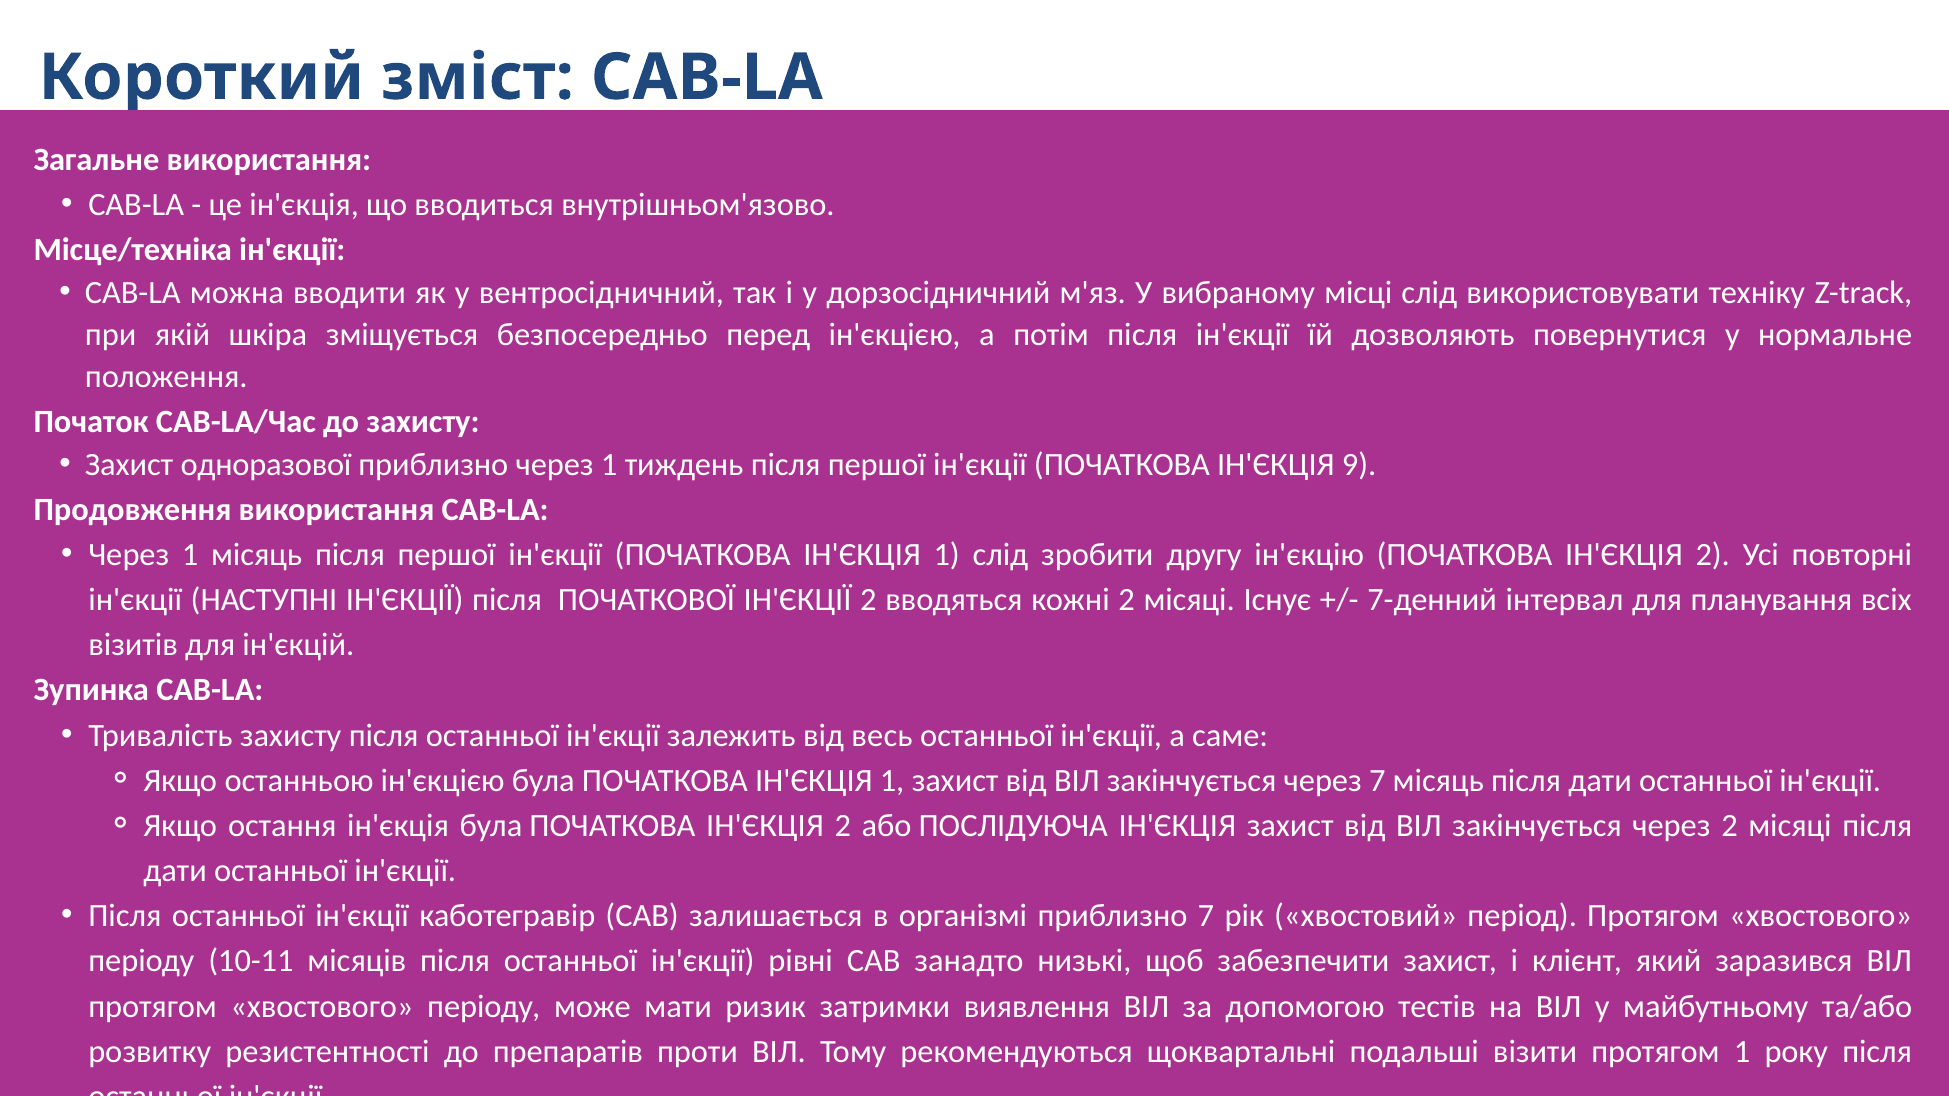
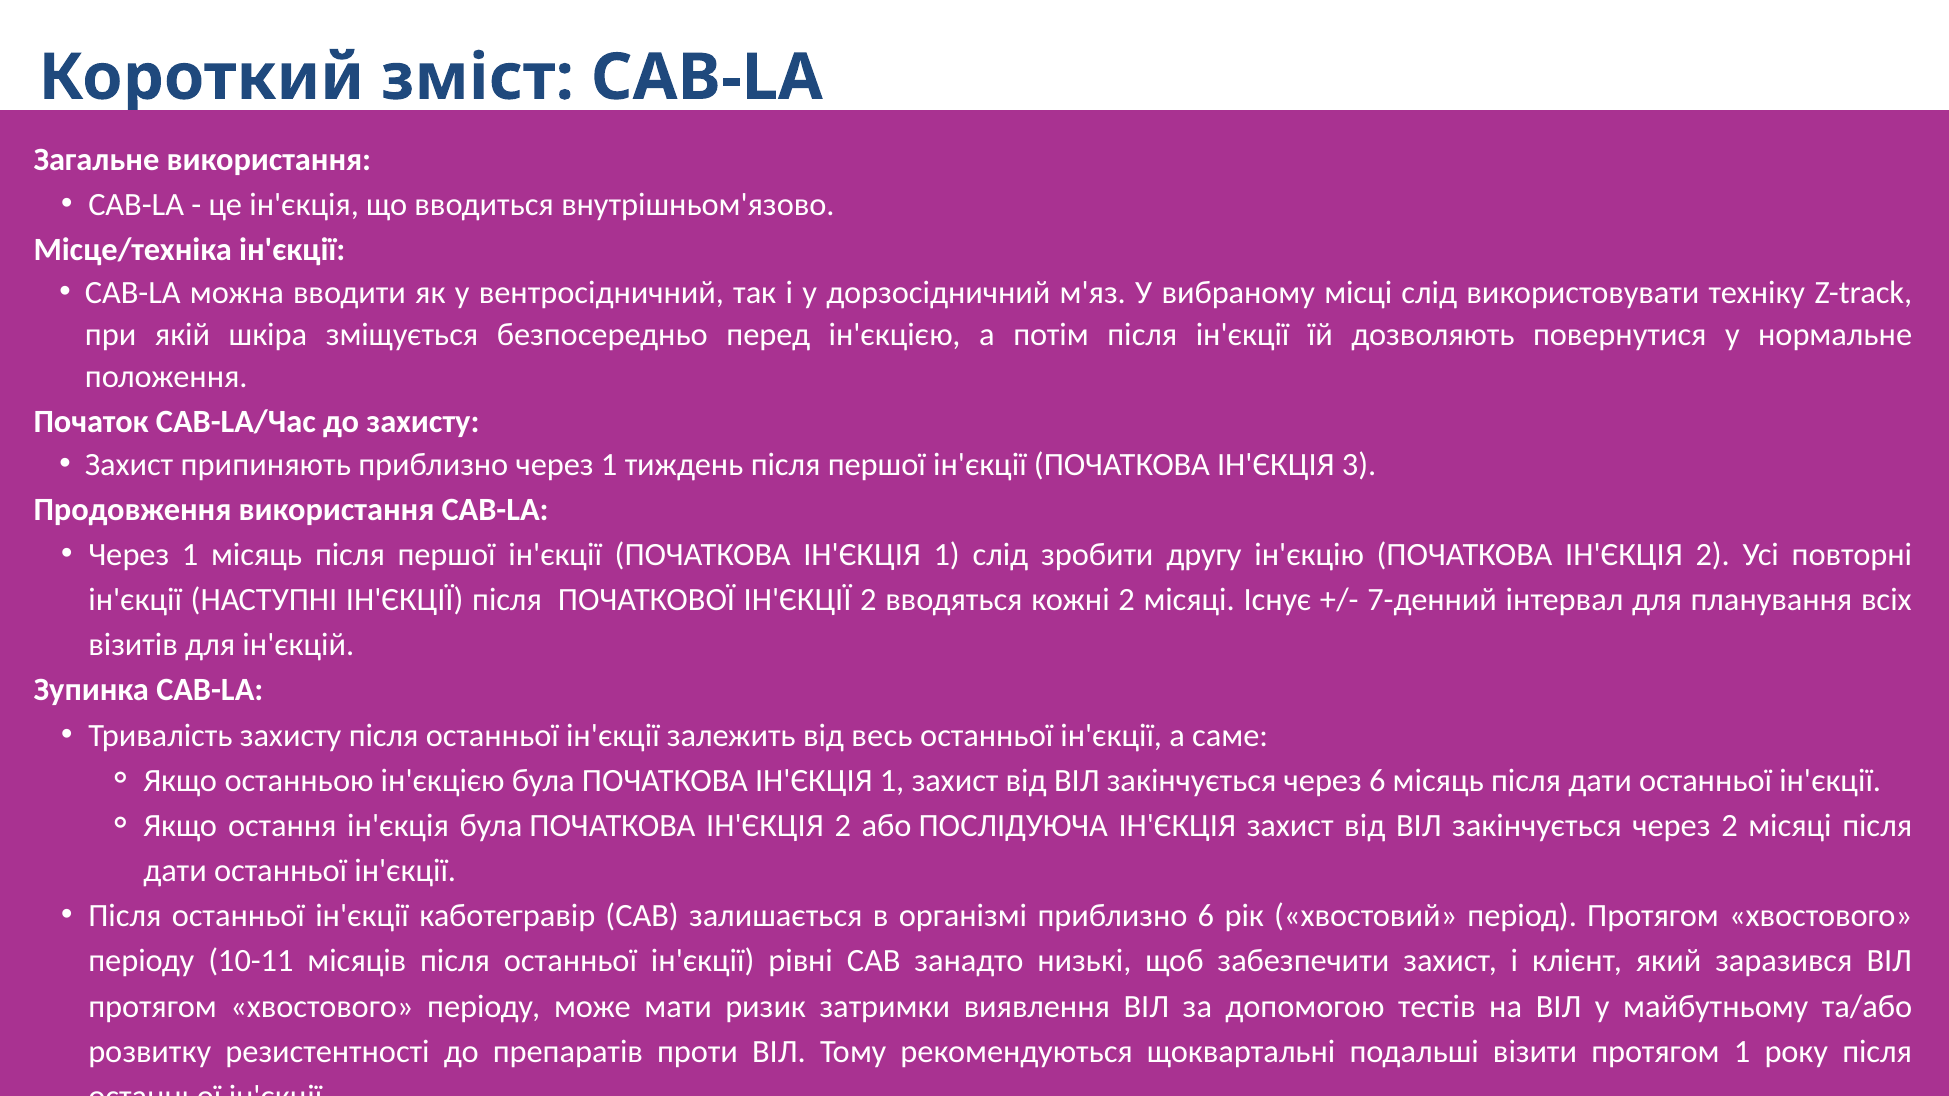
одноразової: одноразової -> припиняють (266, 465)
9: 9 -> 3 (1359, 465)
через 7: 7 -> 6 (1377, 781)
приблизно 7: 7 -> 6 (1206, 916)
